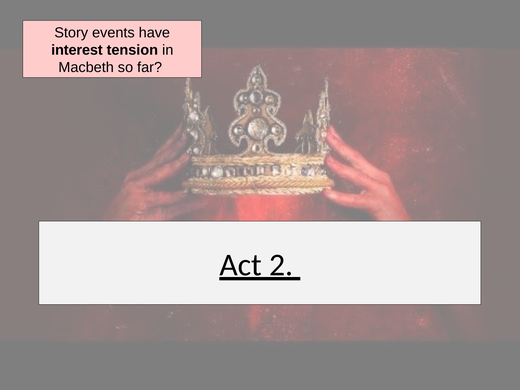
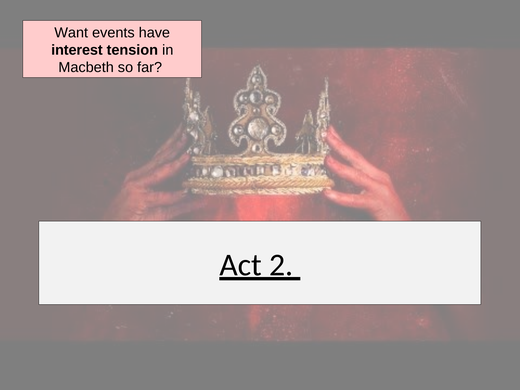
Story: Story -> Want (71, 33)
